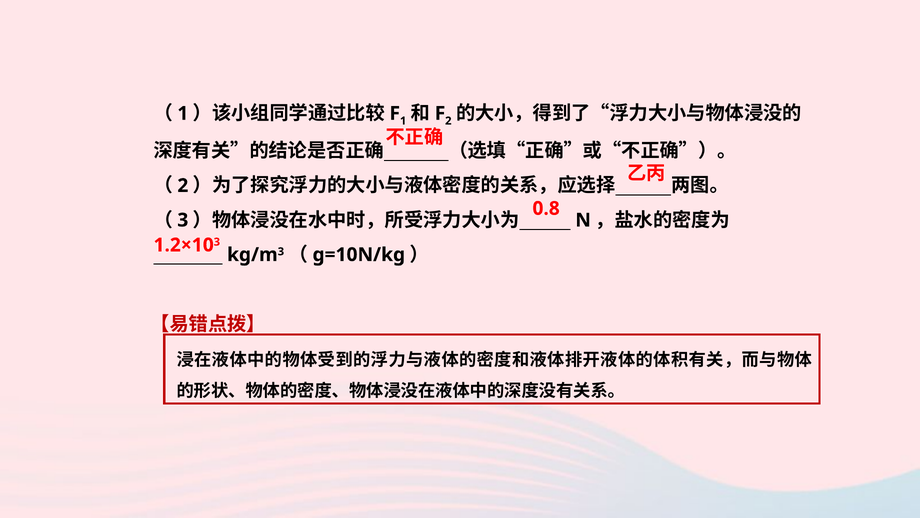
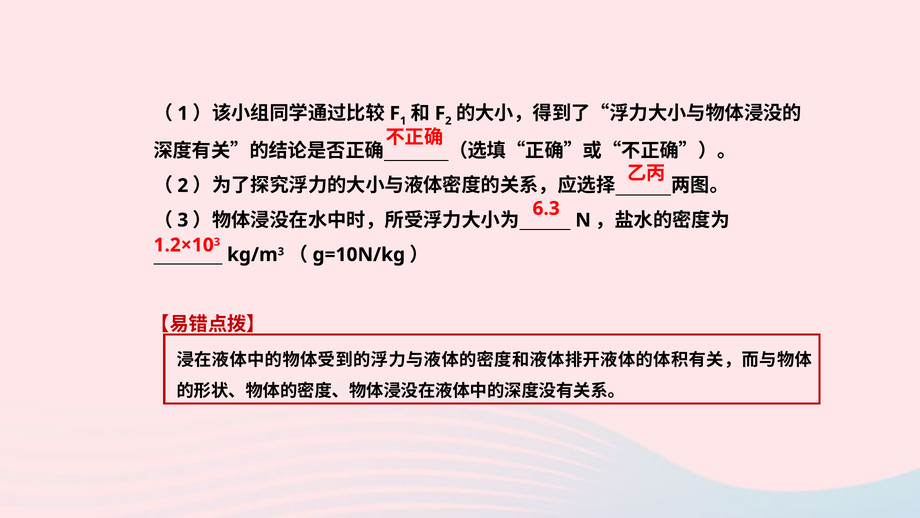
0.8: 0.8 -> 6.3 (546, 208)
